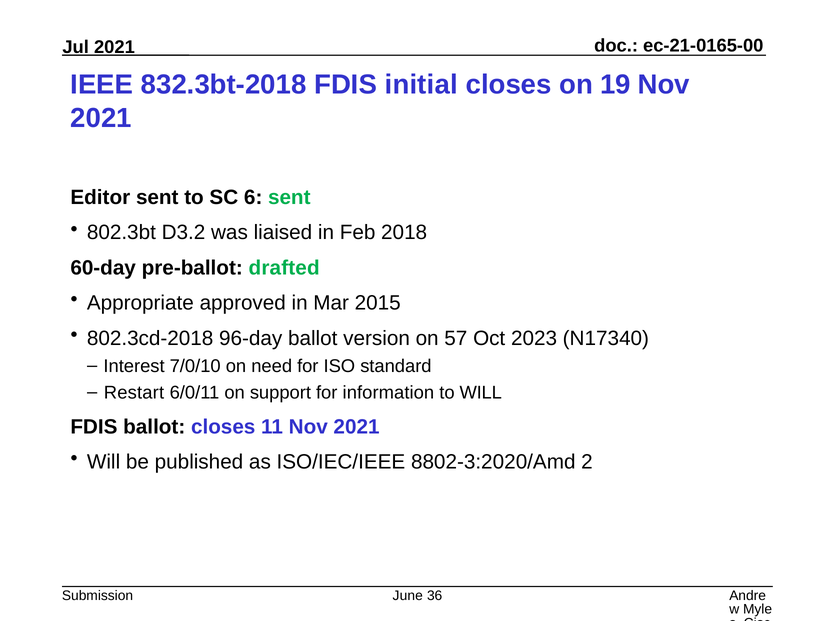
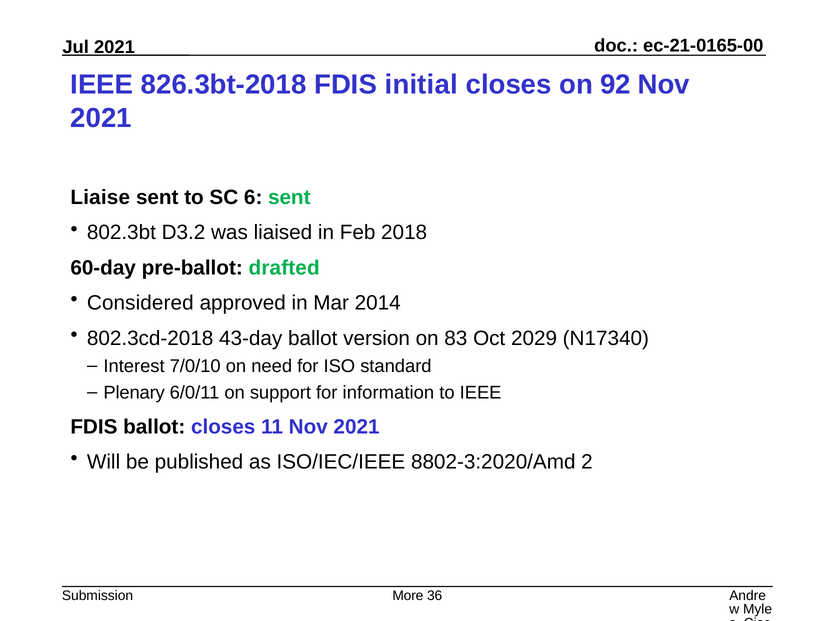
832.3bt-2018: 832.3bt-2018 -> 826.3bt-2018 (224, 85)
19: 19 -> 92 (615, 85)
Editor: Editor -> Liaise (100, 197)
Appropriate: Appropriate -> Considered (140, 303)
2015: 2015 -> 2014 (378, 303)
96-day: 96-day -> 43-day (251, 338)
57: 57 -> 83 (456, 338)
2023: 2023 -> 2029 (534, 338)
Restart: Restart -> Plenary (134, 393)
to WILL: WILL -> IEEE (481, 393)
June: June -> More (408, 596)
